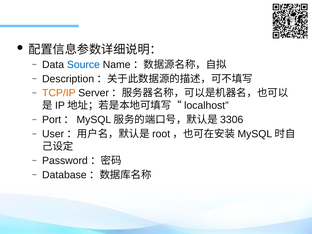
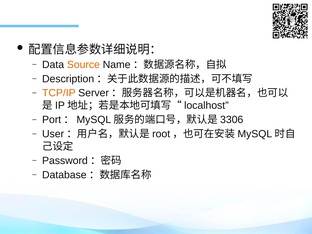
Source colour: blue -> orange (83, 65)
